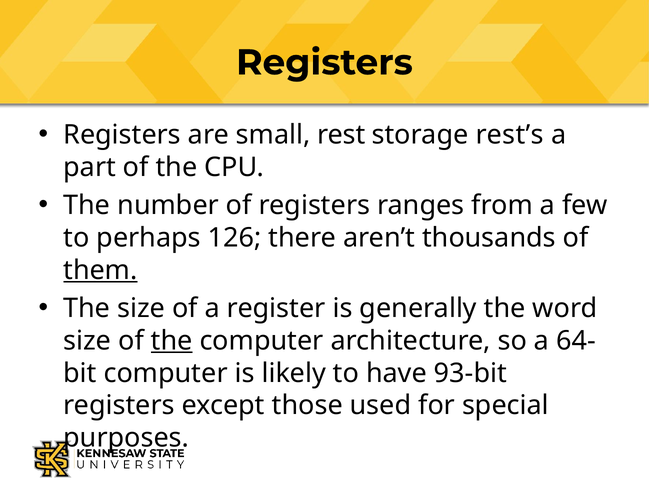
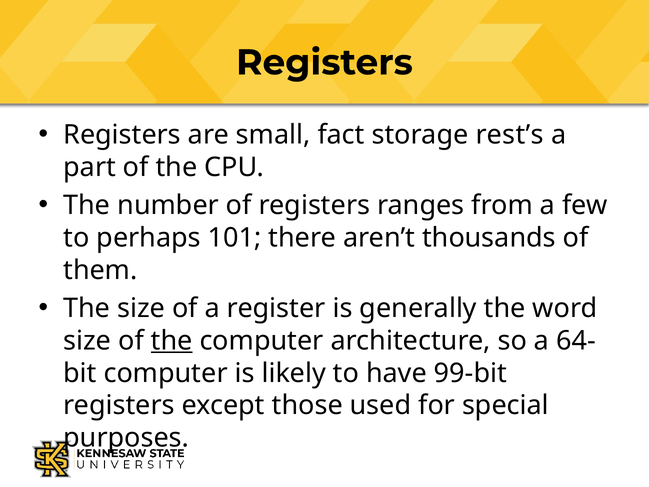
rest: rest -> fact (341, 135)
126: 126 -> 101 (235, 238)
them underline: present -> none (100, 270)
93-bit: 93-bit -> 99-bit (470, 373)
